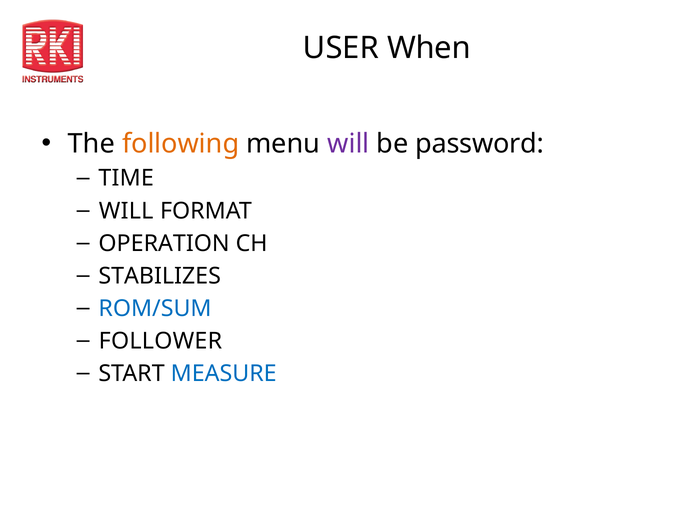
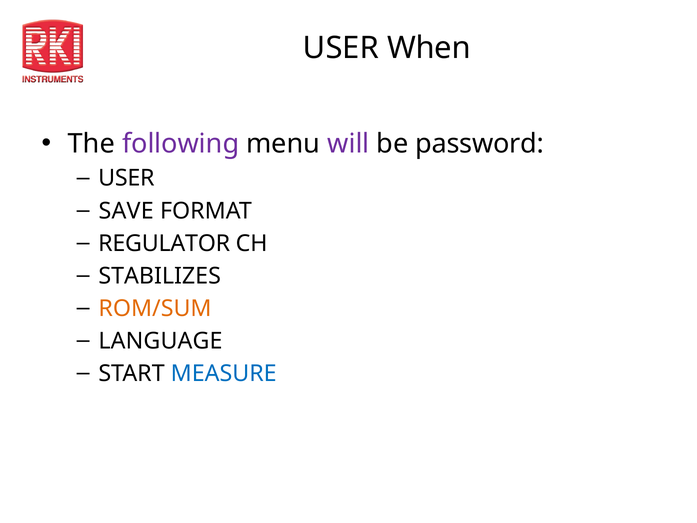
following colour: orange -> purple (181, 144)
TIME: TIME -> USER (126, 178)
WILL: WILL -> SAVE (126, 211)
OPERATION: OPERATION -> REGULATOR (164, 243)
ROM/SUM colour: blue -> orange (155, 308)
FOLLOWER: FOLLOWER -> LANGUAGE (160, 341)
